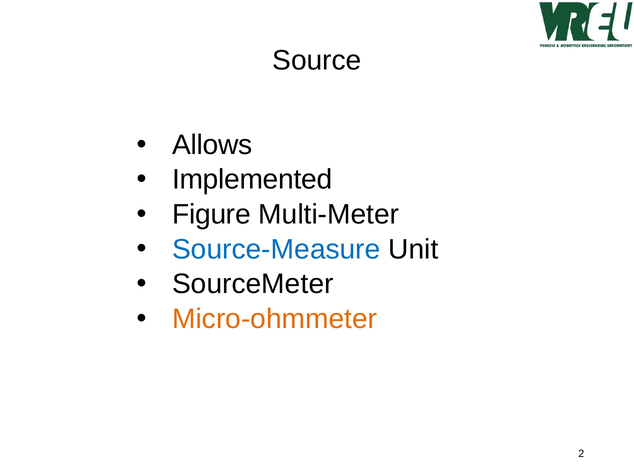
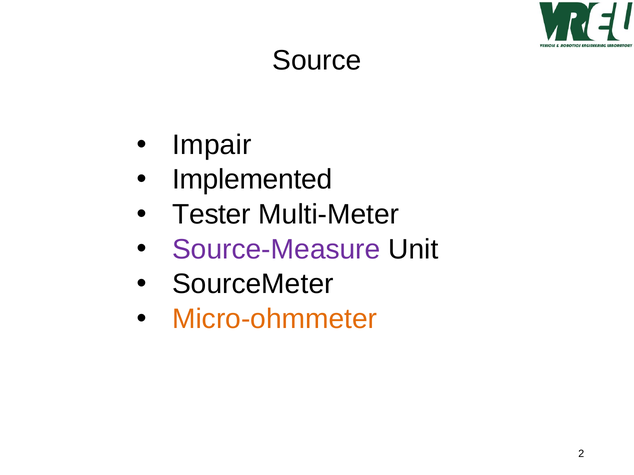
Allows: Allows -> Impair (212, 145)
Figure: Figure -> Tester (211, 215)
Source-Measure colour: blue -> purple (276, 249)
